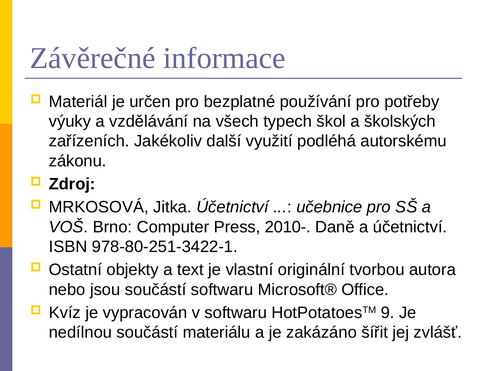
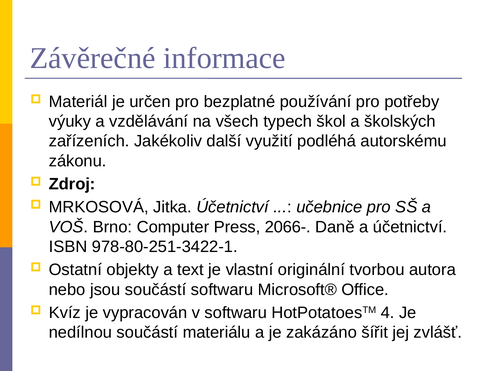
2010-: 2010- -> 2066- (288, 227)
9: 9 -> 4 (388, 313)
